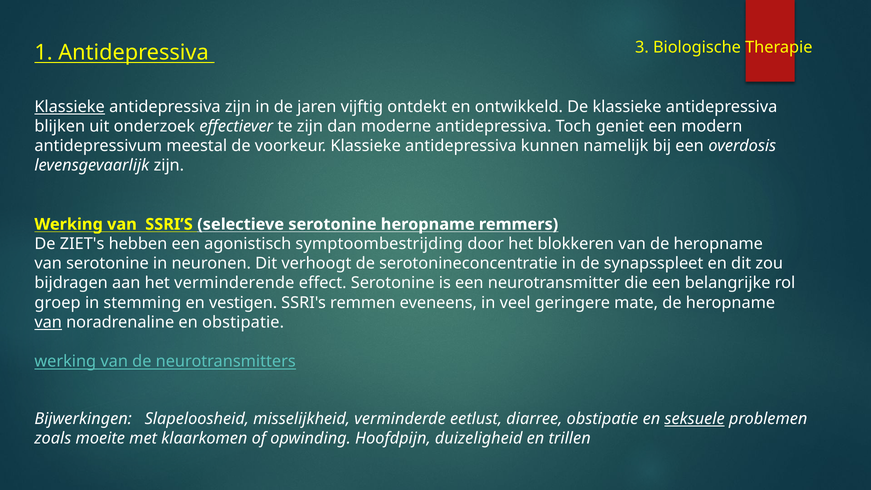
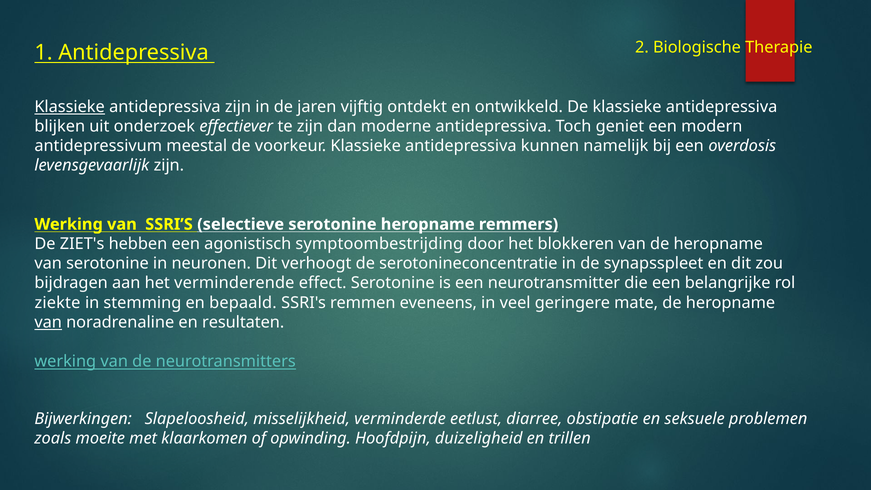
3: 3 -> 2 (642, 47)
groep: groep -> ziekte (57, 303)
vestigen: vestigen -> bepaald (243, 303)
en obstipatie: obstipatie -> resultaten (243, 322)
seksuele underline: present -> none (695, 419)
